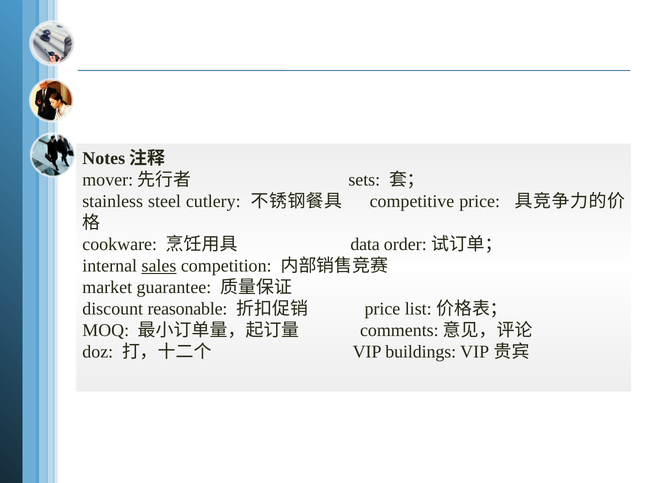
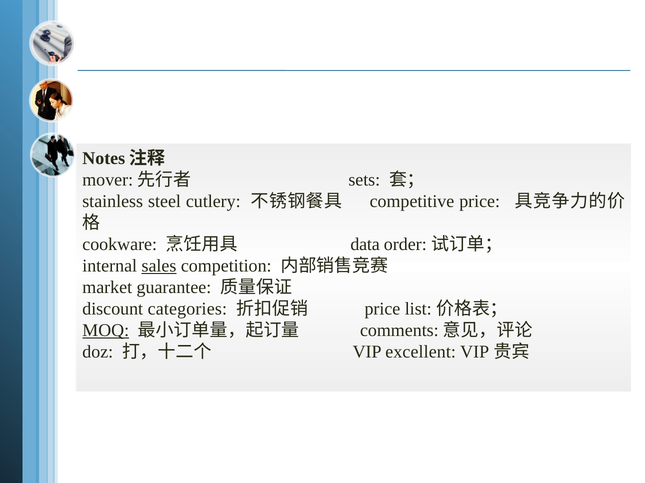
reasonable: reasonable -> categories (187, 309)
MOQ underline: none -> present (106, 331)
buildings: buildings -> excellent (421, 352)
